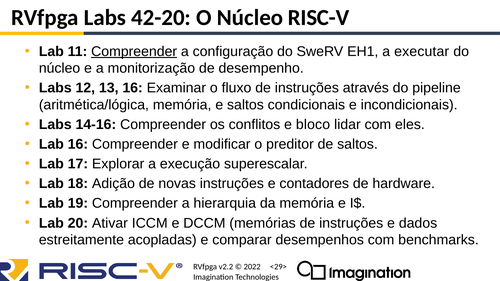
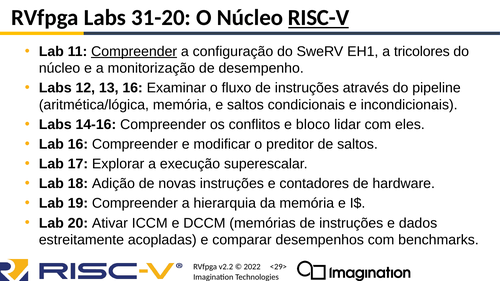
42-20: 42-20 -> 31-20 (161, 18)
RISC-V underline: none -> present (319, 18)
executar: executar -> tricolores (422, 51)
